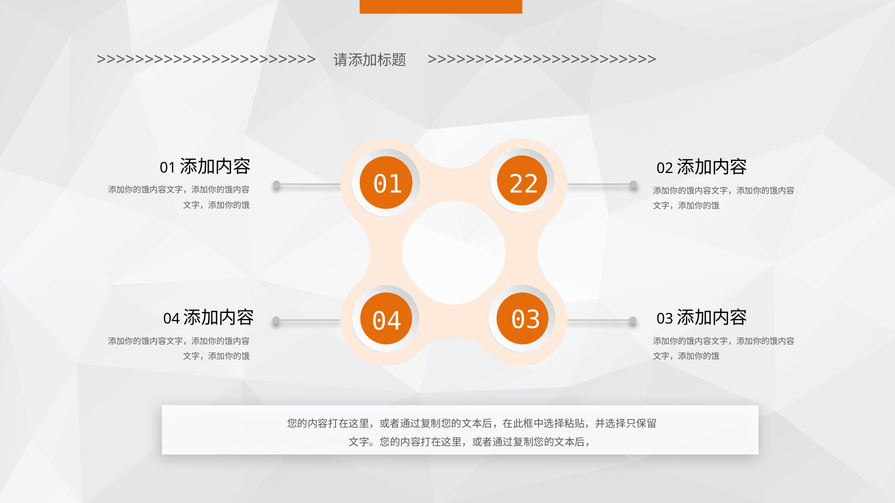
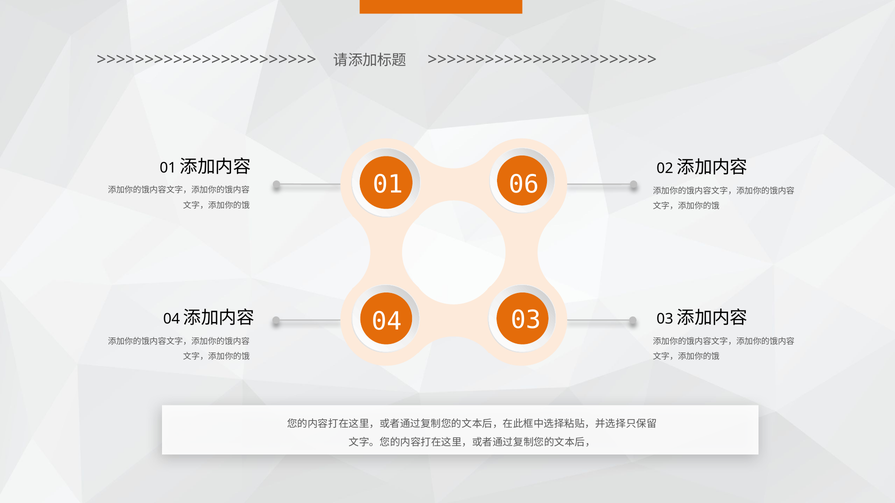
22: 22 -> 06 (524, 185)
